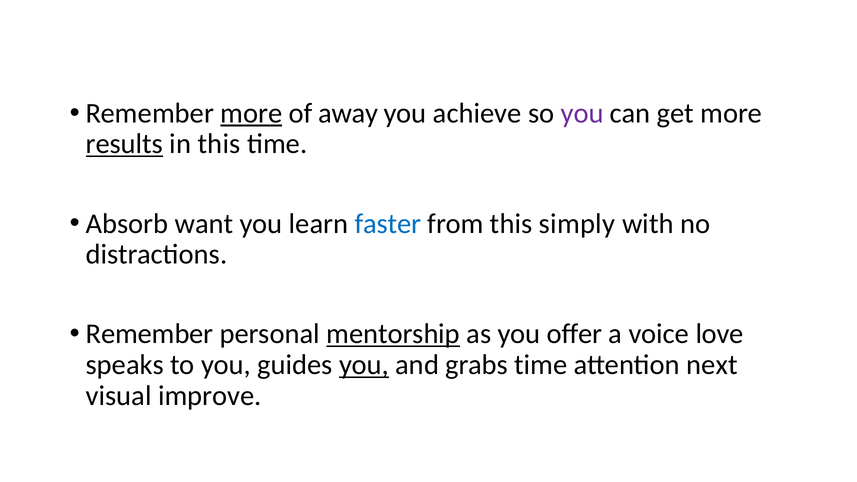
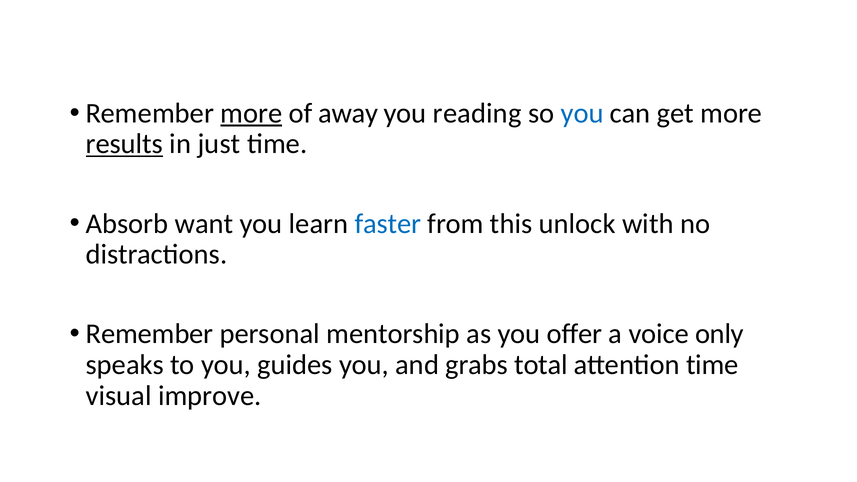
achieve: achieve -> reading (477, 113)
you colour: purple -> blue (582, 113)
in this: this -> just (219, 144)
simply: simply -> unlock (577, 224)
mentorship underline: present -> none (393, 334)
love: love -> only (719, 334)
you underline: present -> none (364, 365)
grabs time: time -> total (541, 365)
attention next: next -> time (712, 365)
